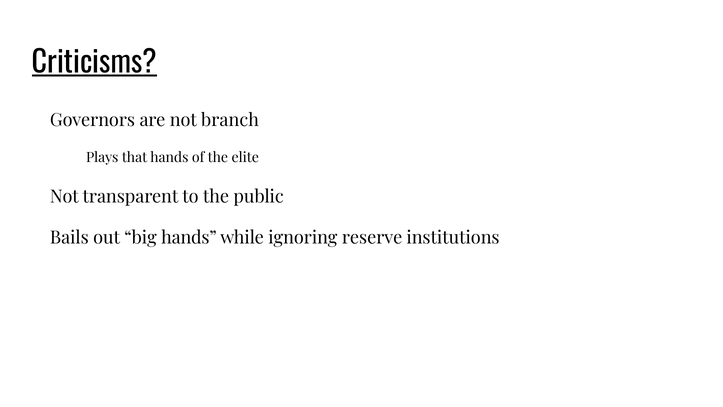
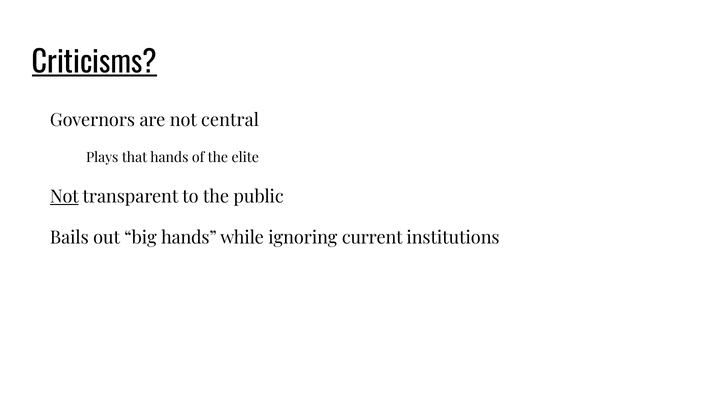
branch: branch -> central (230, 120)
Not underline: none -> present (64, 197)
reserve: reserve -> current (372, 238)
